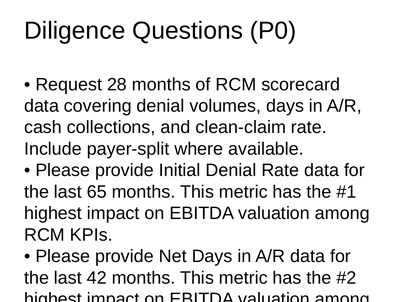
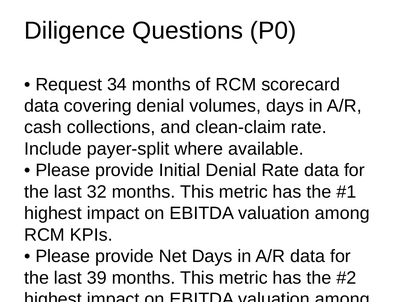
28: 28 -> 34 (117, 85)
65: 65 -> 32 (97, 192)
42: 42 -> 39 (97, 278)
